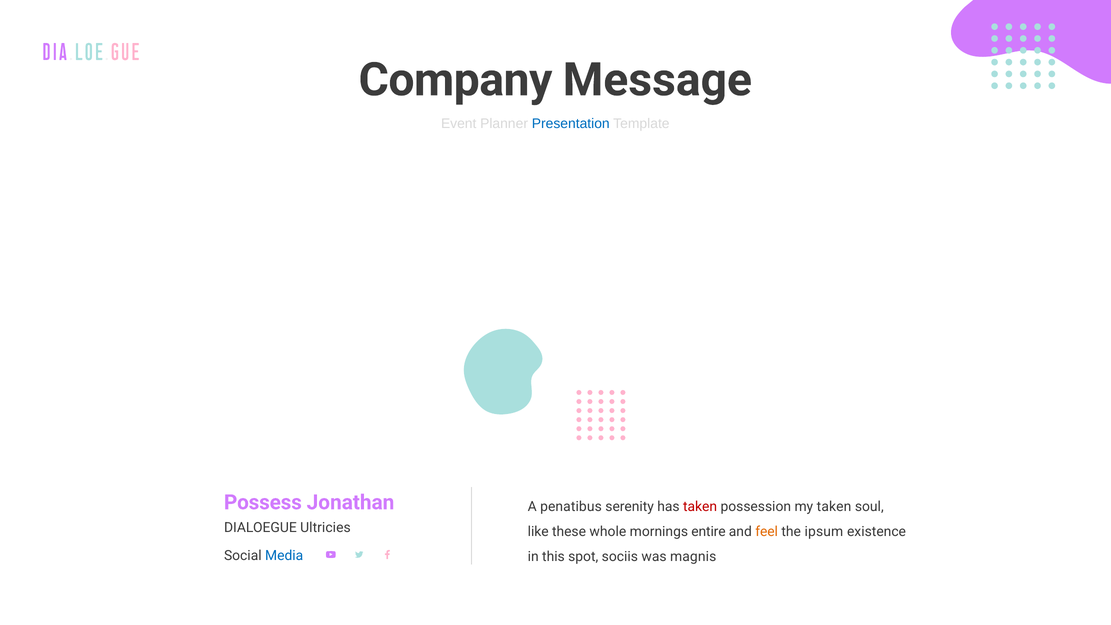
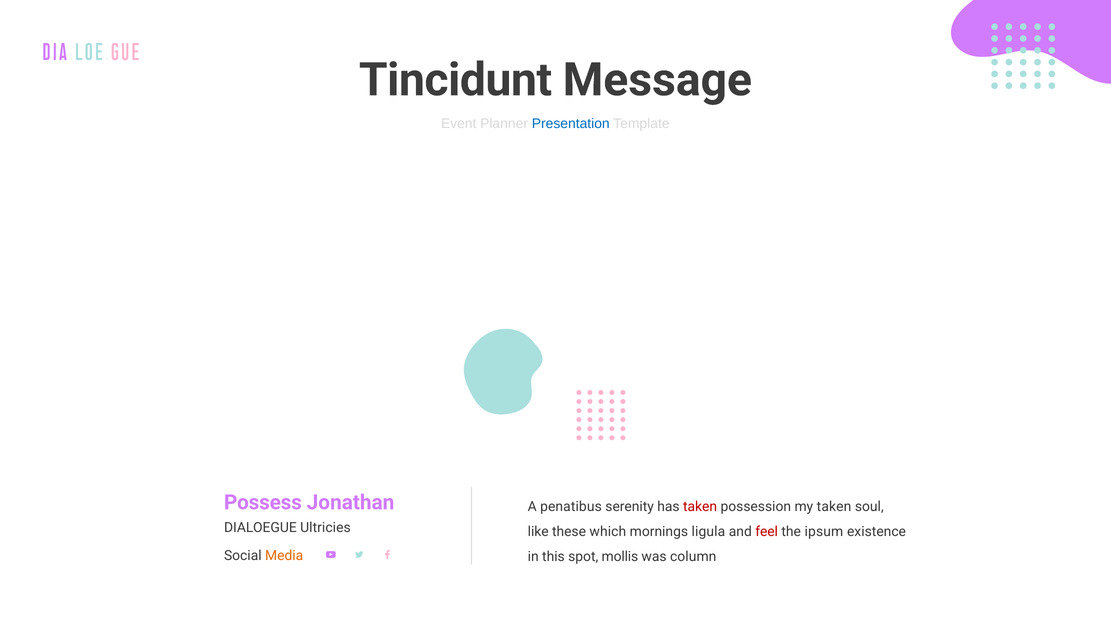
Company: Company -> Tincidunt (455, 80)
whole: whole -> which (608, 532)
entire: entire -> ligula (708, 532)
feel colour: orange -> red (767, 532)
Media colour: blue -> orange (284, 555)
sociis: sociis -> mollis (620, 557)
magnis: magnis -> column (693, 557)
